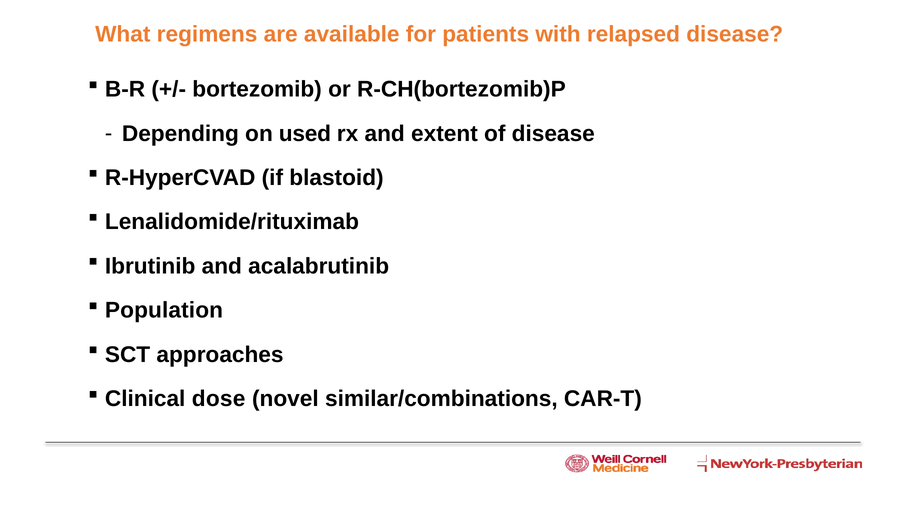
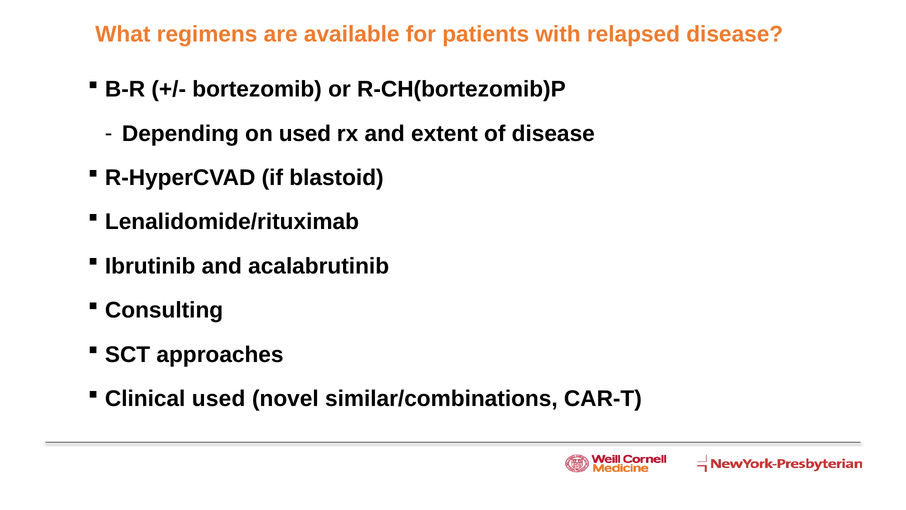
Population: Population -> Consulting (164, 310)
Clinical dose: dose -> used (219, 398)
